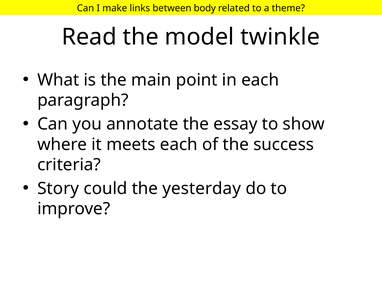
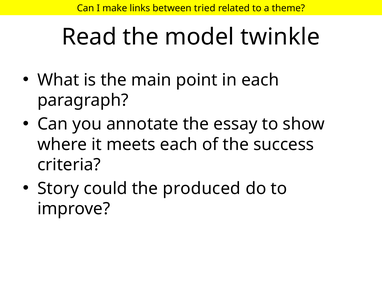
body: body -> tried (205, 8)
yesterday: yesterday -> produced (202, 189)
